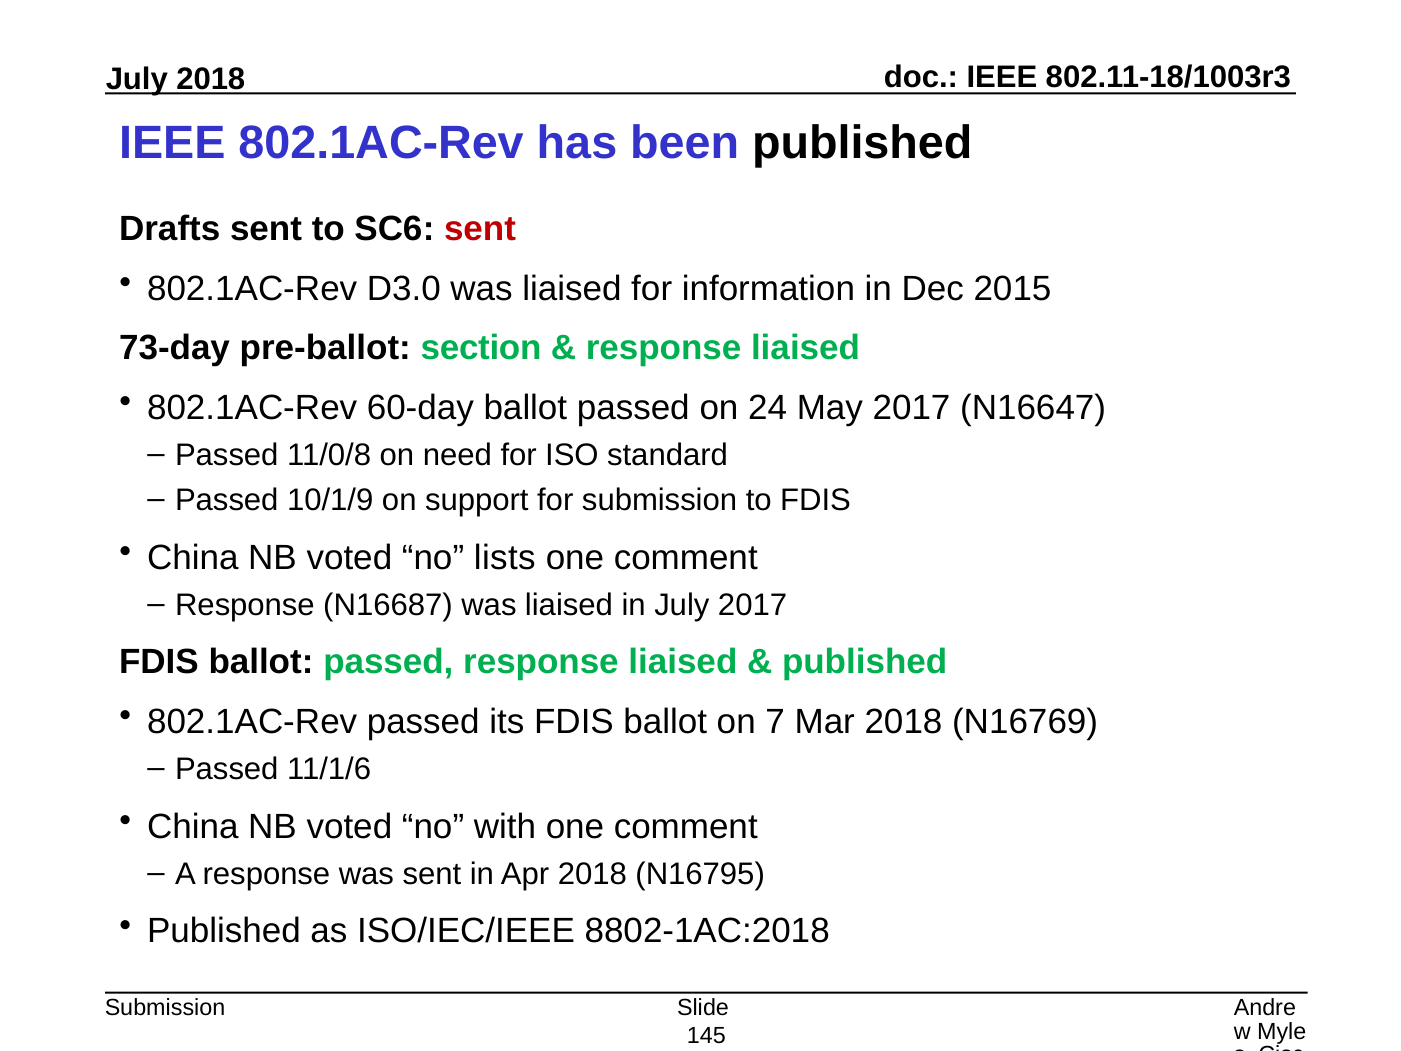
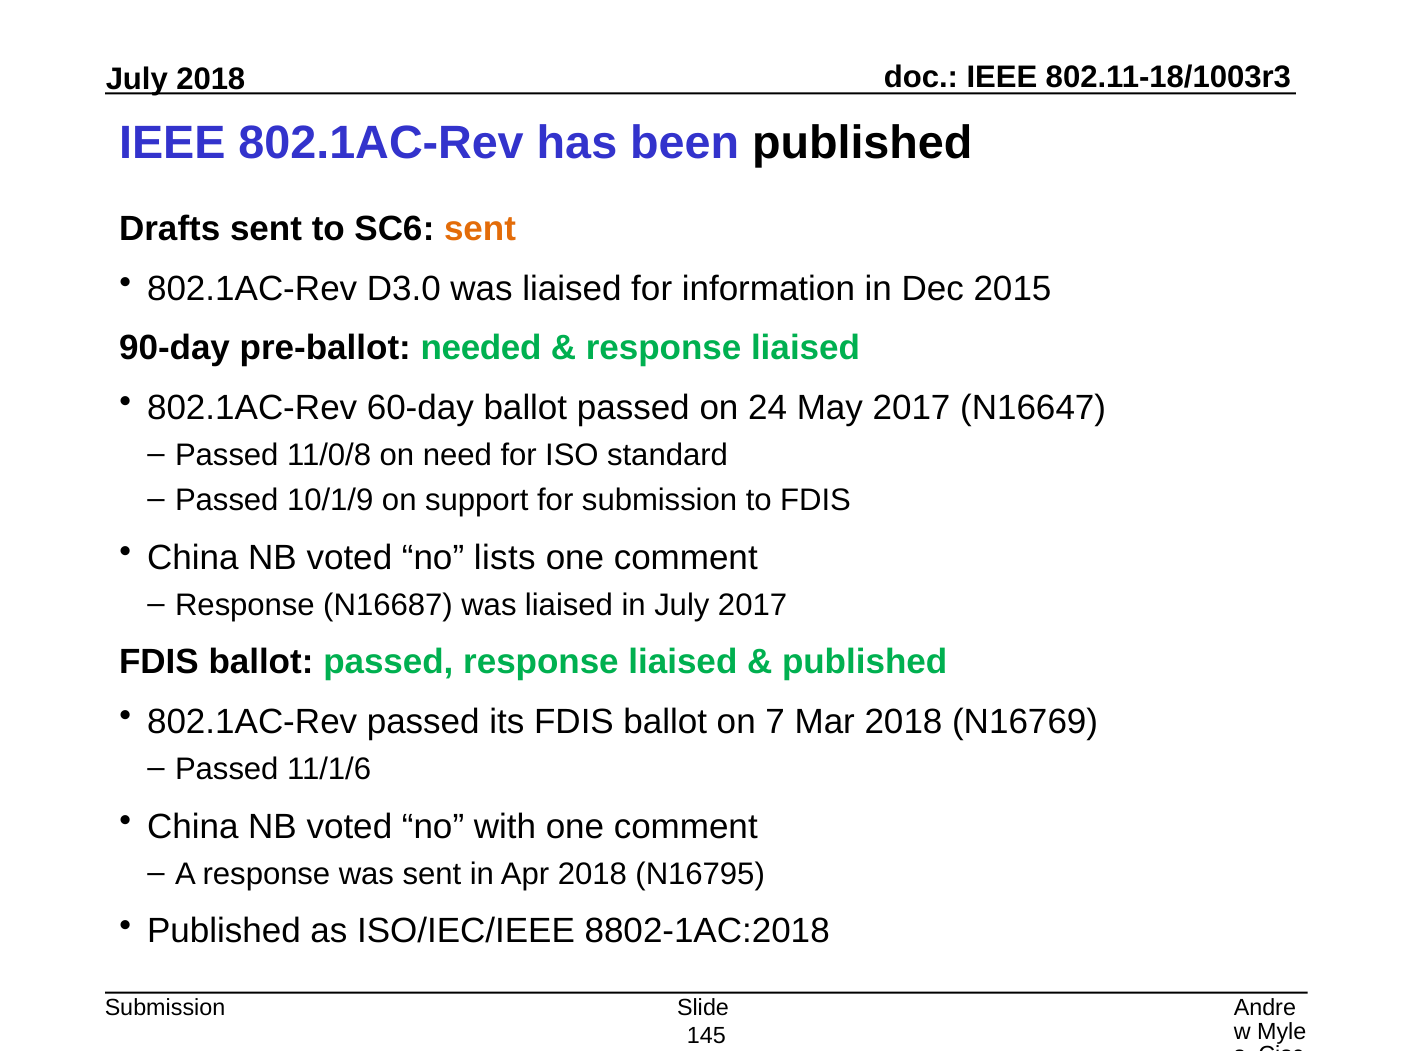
sent colour: red -> orange (480, 229)
73-day: 73-day -> 90-day (175, 348)
section: section -> needed (481, 348)
